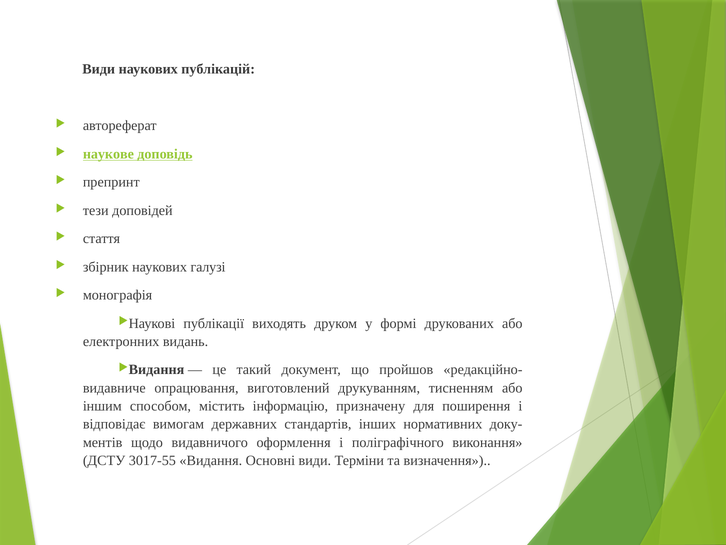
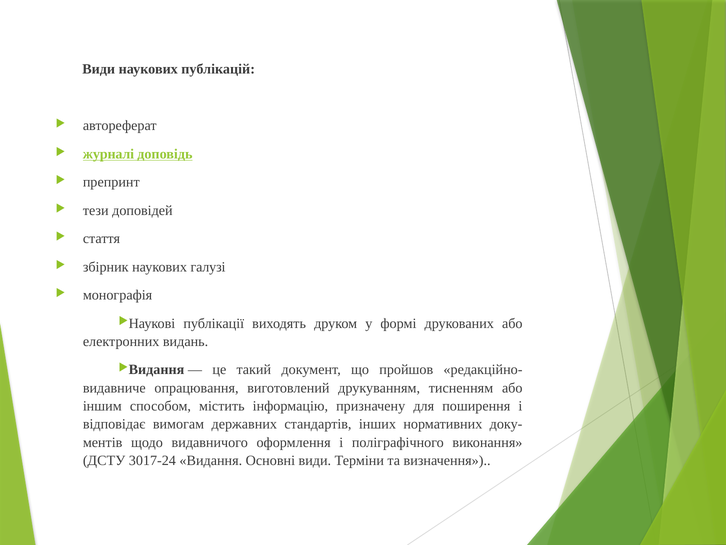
наукове: наукове -> журналі (108, 154)
3017-55: 3017-55 -> 3017-24 (152, 460)
